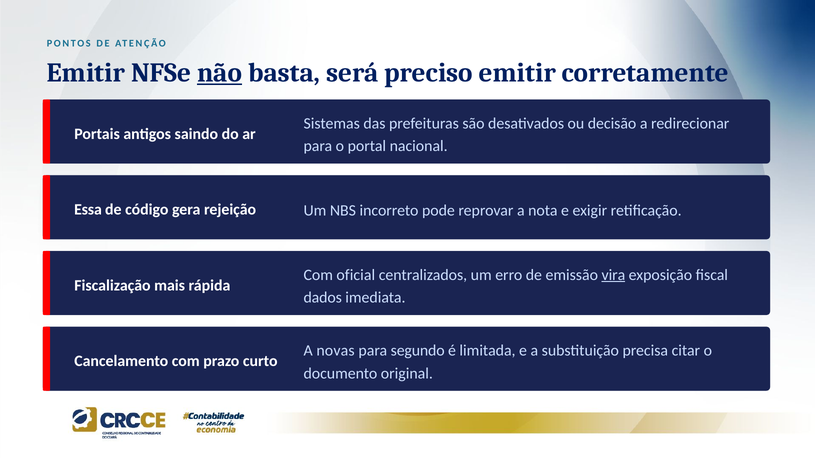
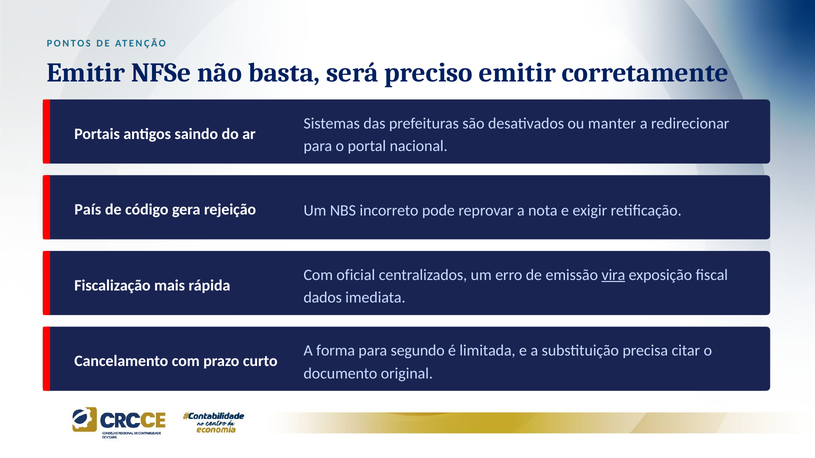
não underline: present -> none (220, 73)
decisão: decisão -> manter (612, 124)
Essa: Essa -> País (88, 210)
novas: novas -> forma (336, 351)
